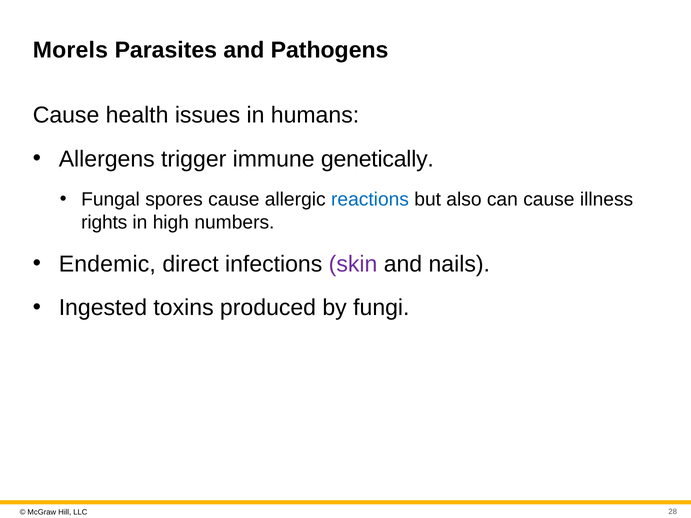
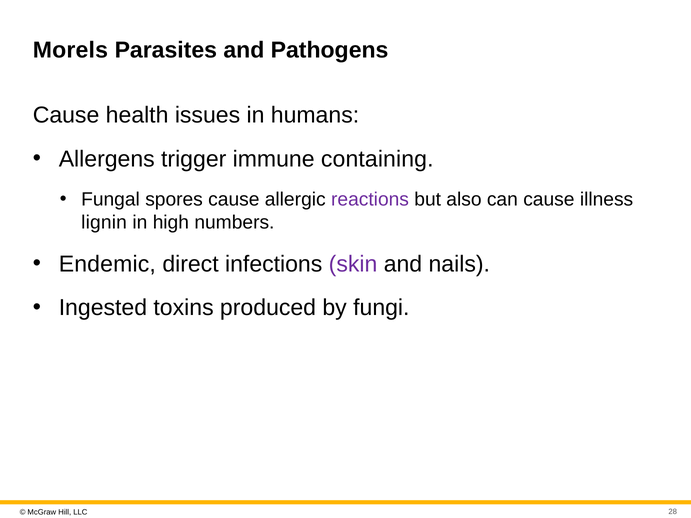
genetically: genetically -> containing (377, 159)
reactions colour: blue -> purple (370, 200)
rights: rights -> lignin (104, 223)
